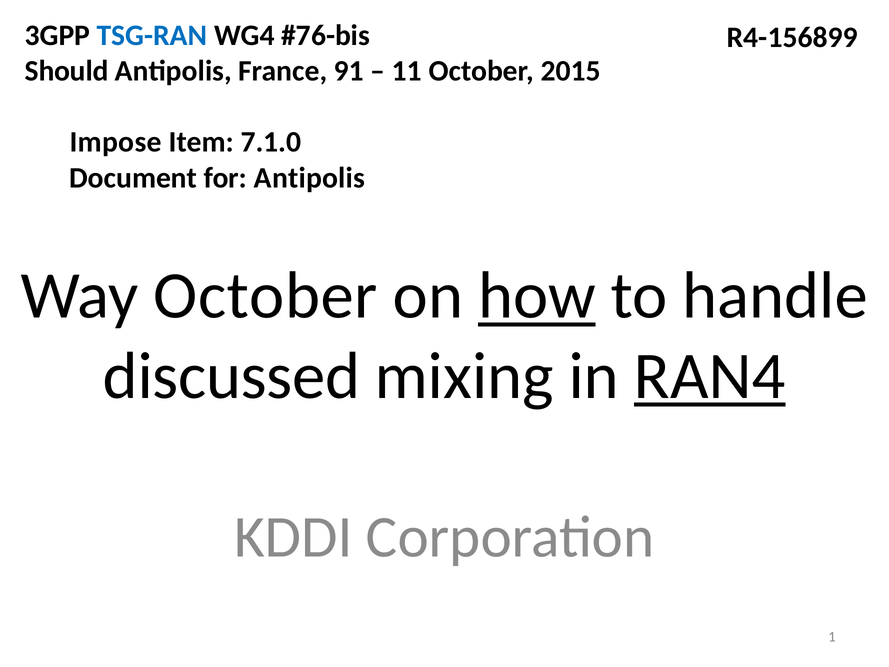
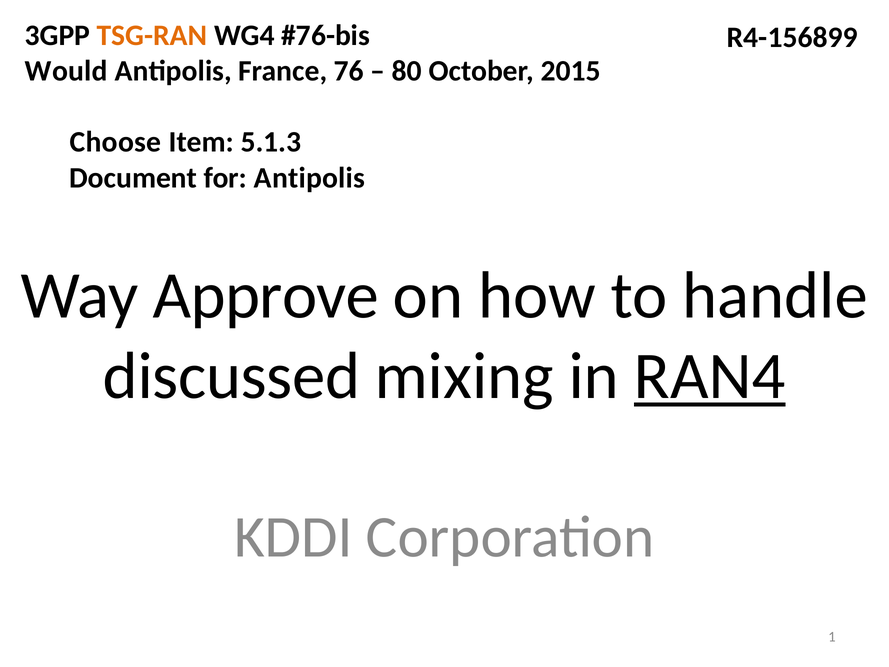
TSG-RAN colour: blue -> orange (152, 35)
Should: Should -> Would (66, 71)
91: 91 -> 76 (349, 71)
11: 11 -> 80 (407, 71)
Impose: Impose -> Choose (116, 142)
7.1.0: 7.1.0 -> 5.1.3 (271, 142)
Way October: October -> Approve (266, 296)
how underline: present -> none (537, 296)
